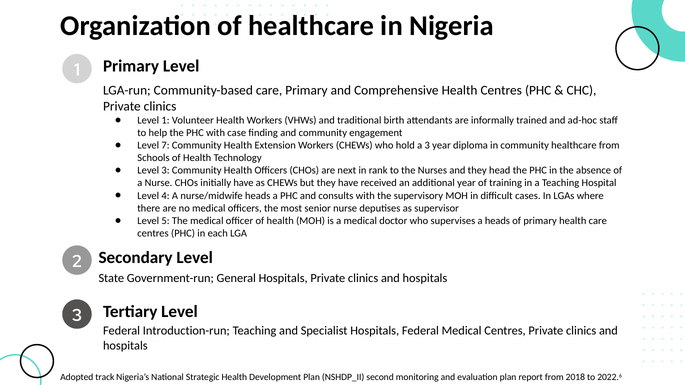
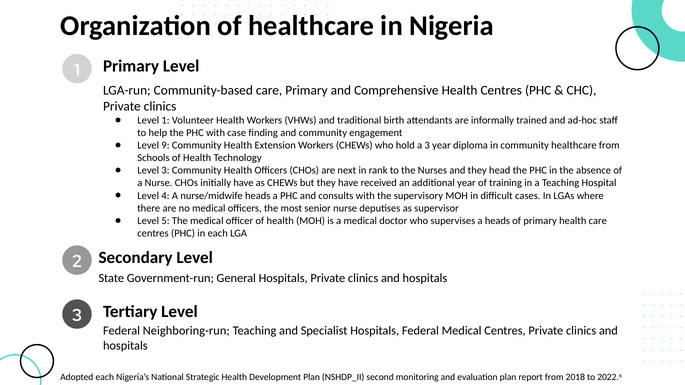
7: 7 -> 9 (166, 145)
Introduction-run: Introduction-run -> Neighboring-run (186, 331)
Adopted track: track -> each (105, 378)
